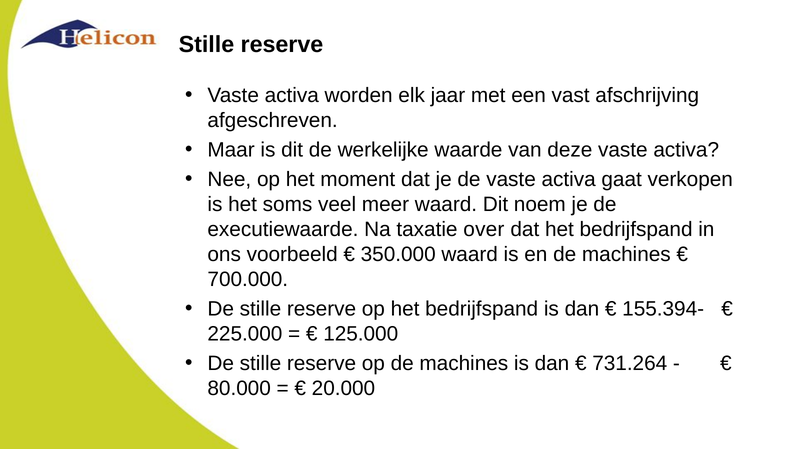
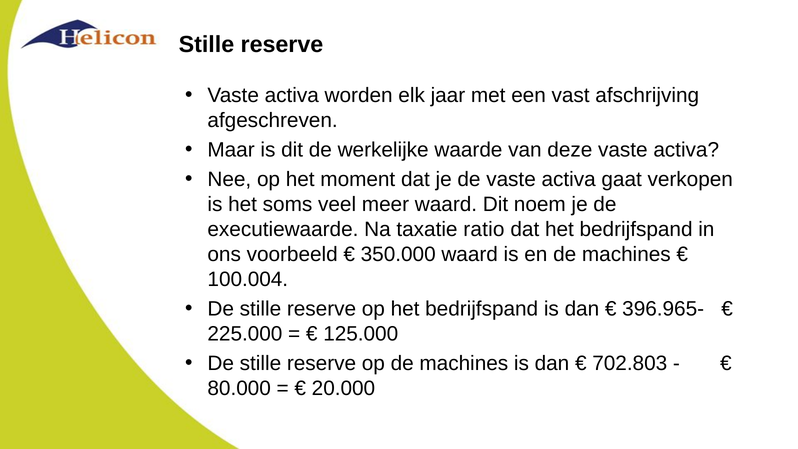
over: over -> ratio (484, 229)
700.000: 700.000 -> 100.004 (248, 279)
155.394-: 155.394- -> 396.965- (663, 309)
731.264: 731.264 -> 702.803 (630, 363)
